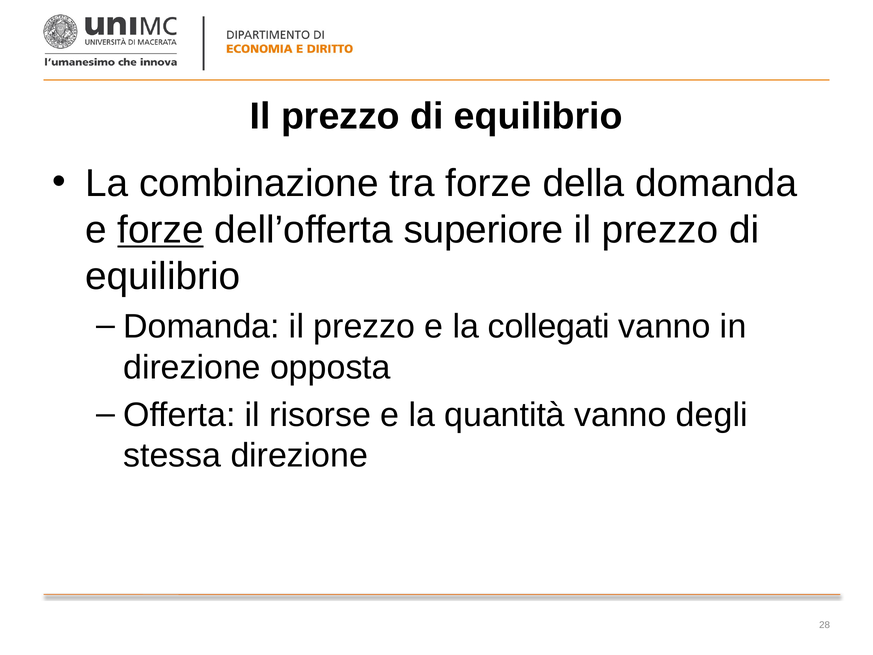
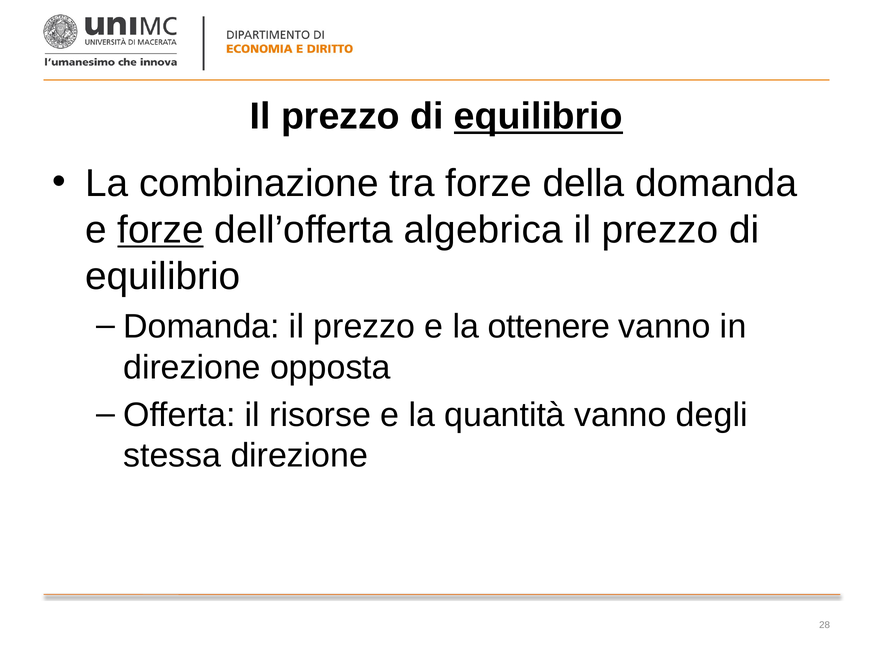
equilibrio underline: none -> present (538, 116)
superiore: superiore -> algebrica (483, 230)
collegati: collegati -> ottenere (549, 326)
